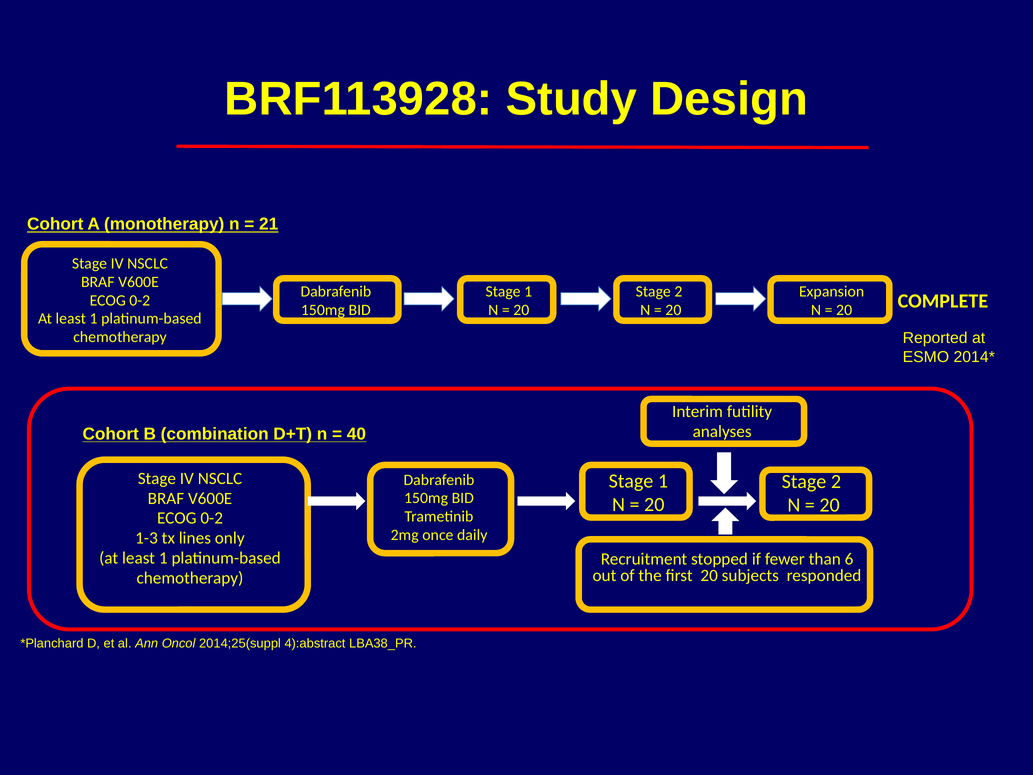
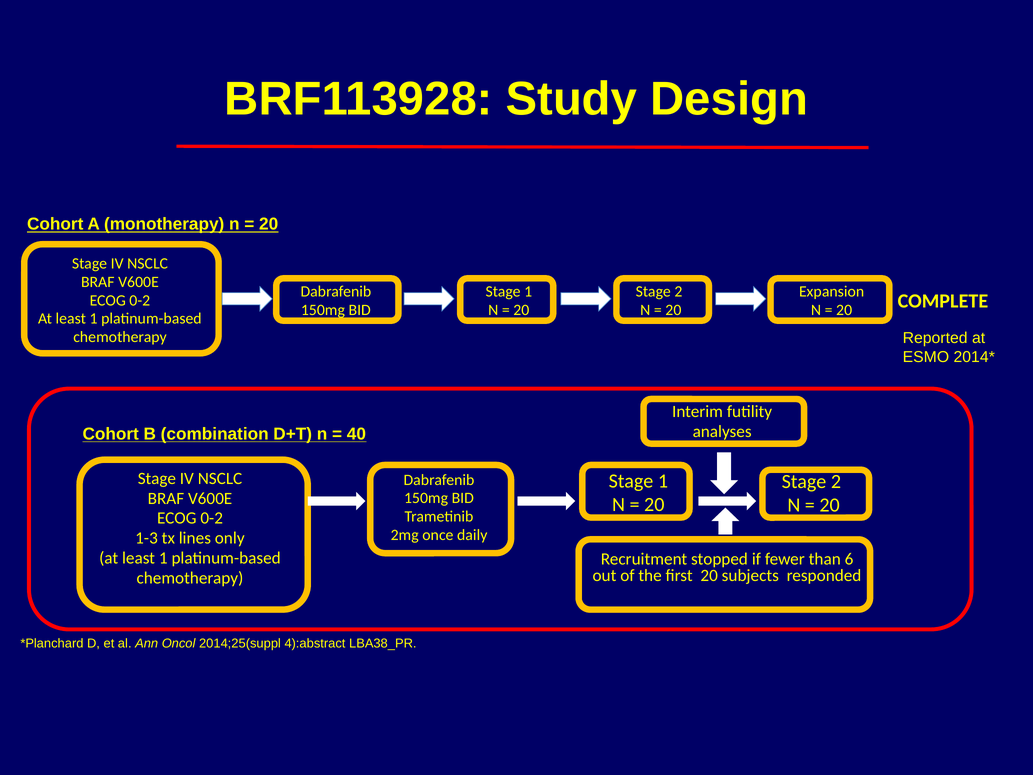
21: 21 -> 20 (269, 224)
